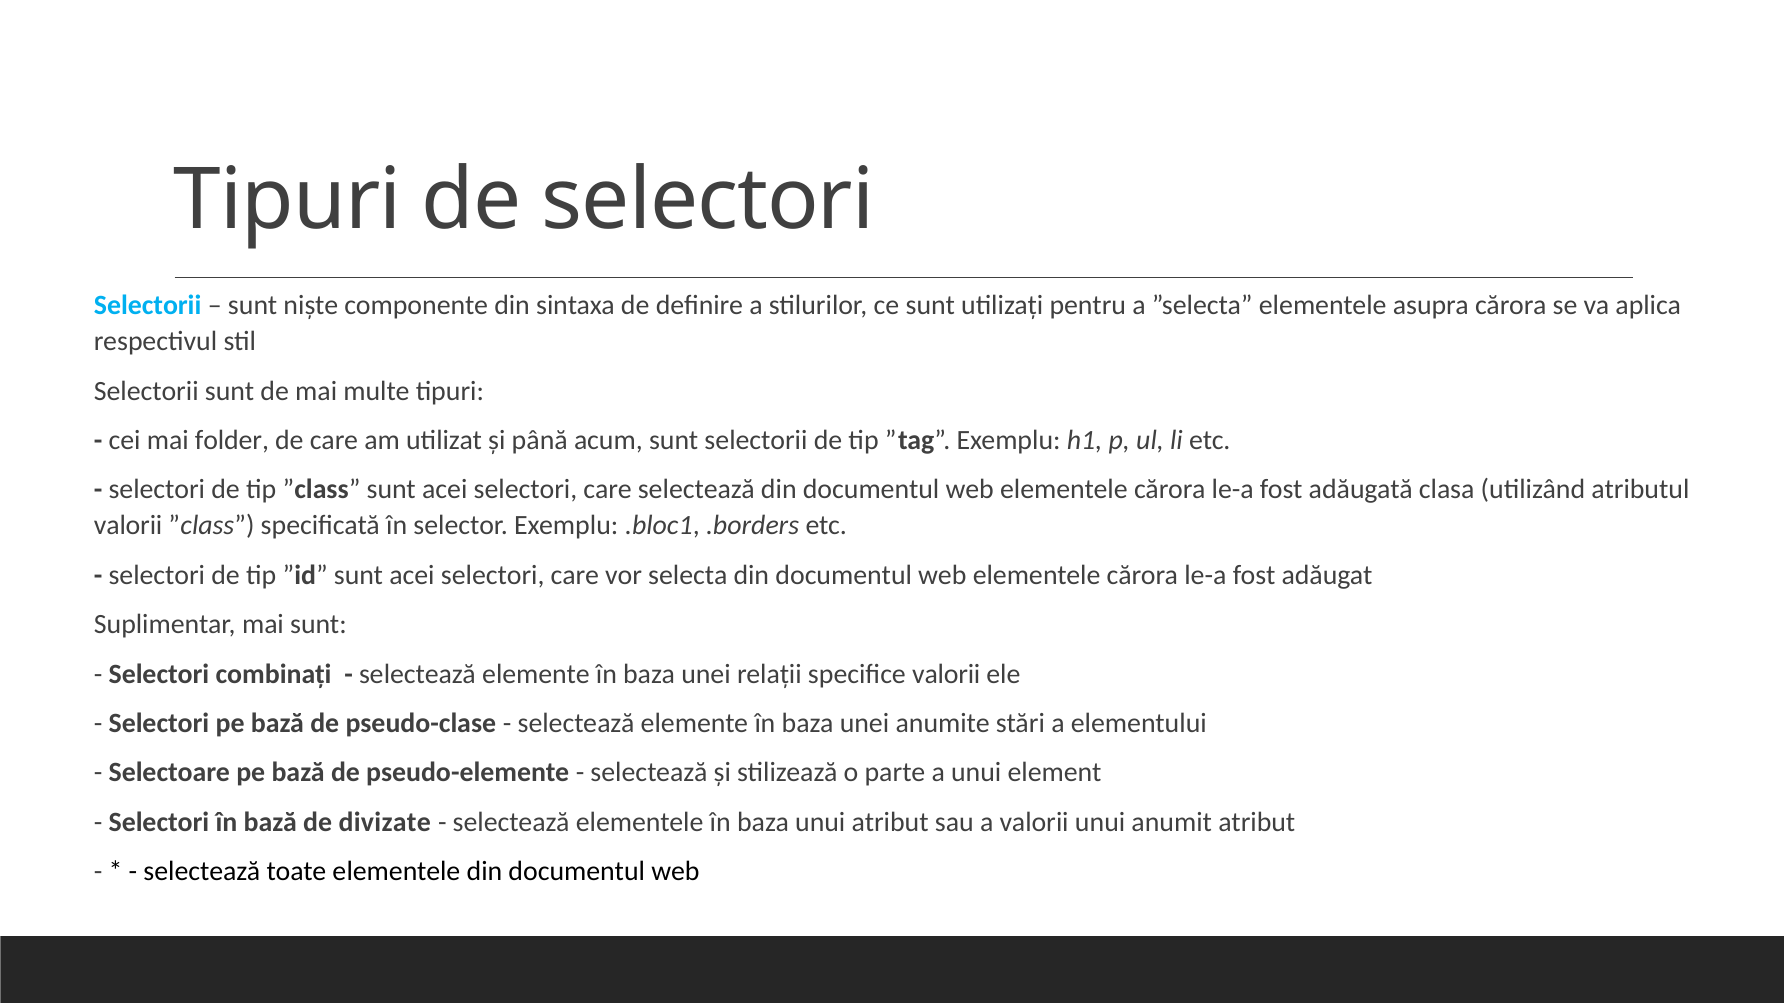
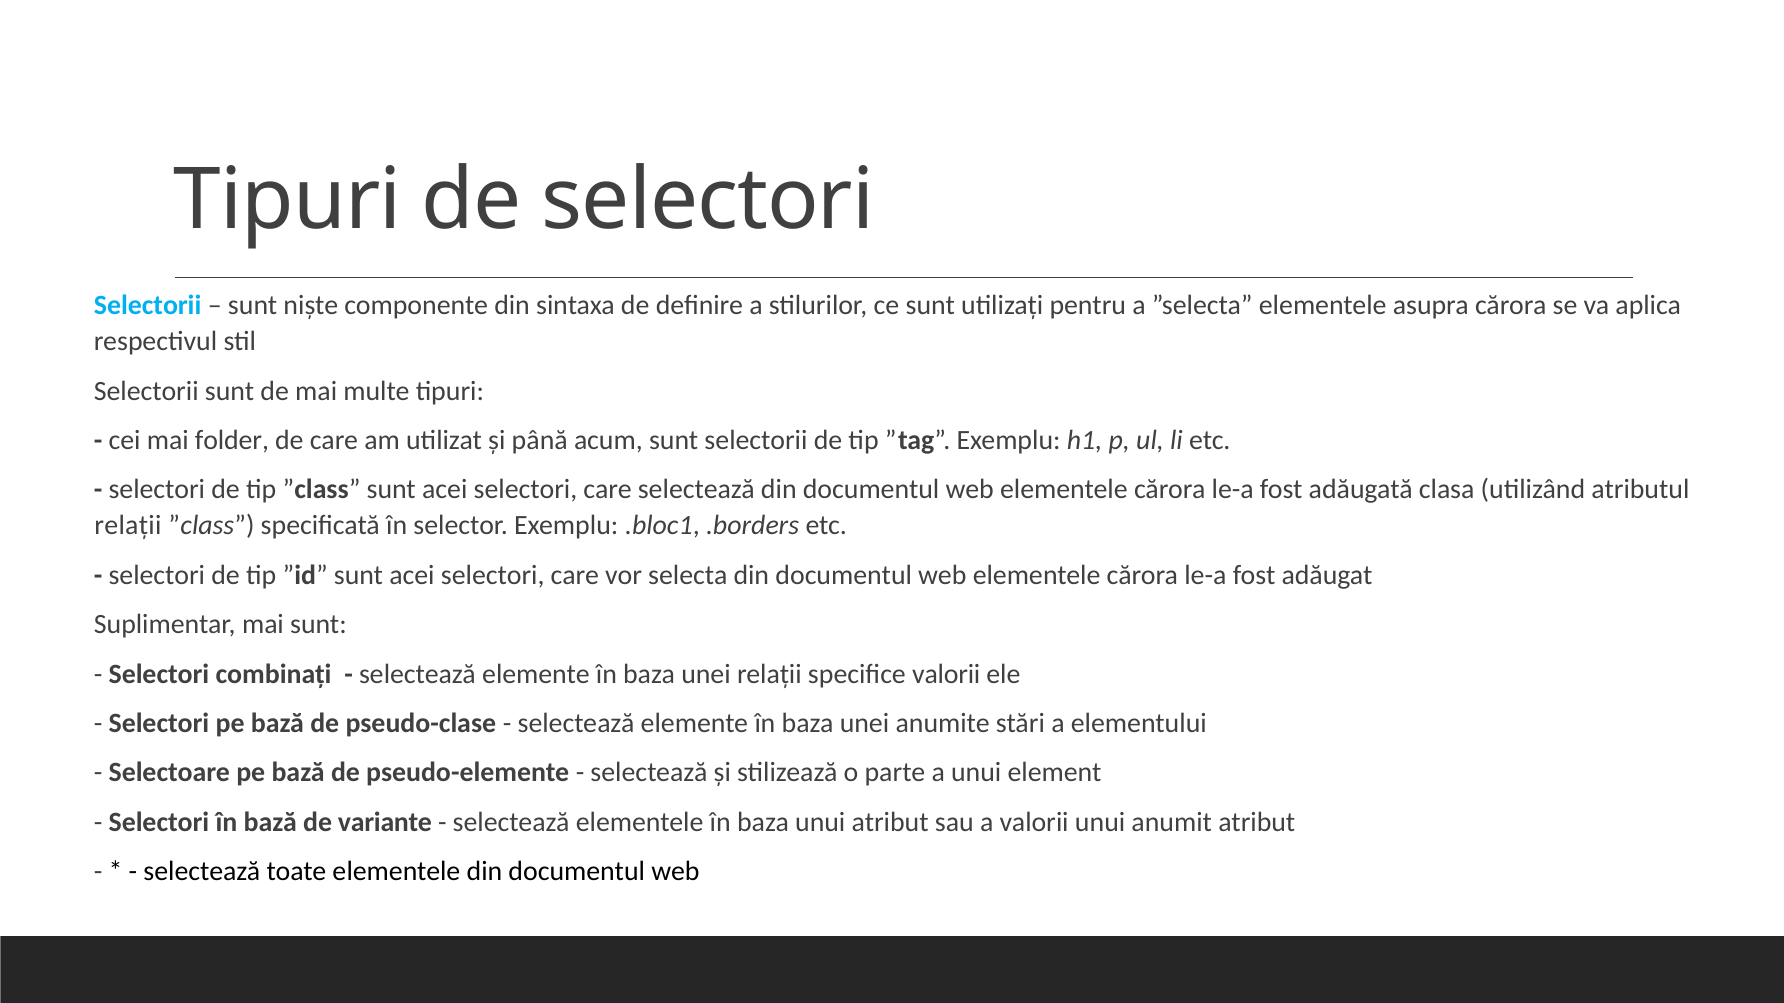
valorii: valorii -> relații (128, 526)
divizate: divizate -> variante (385, 823)
